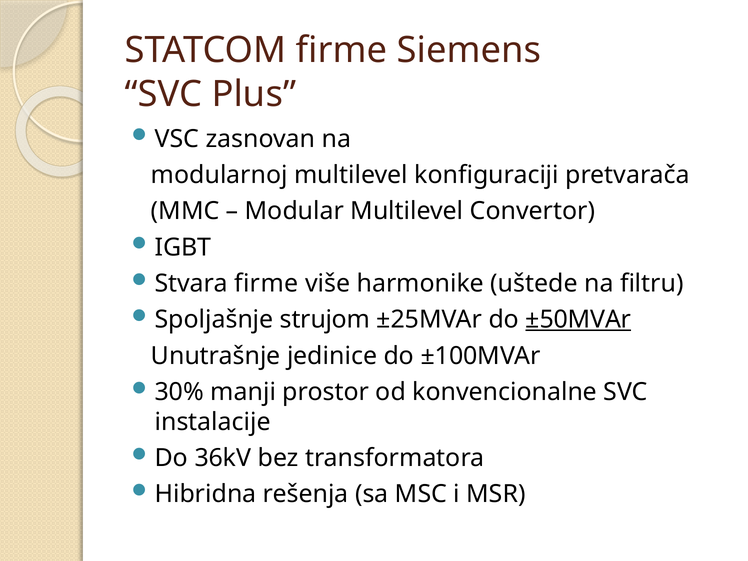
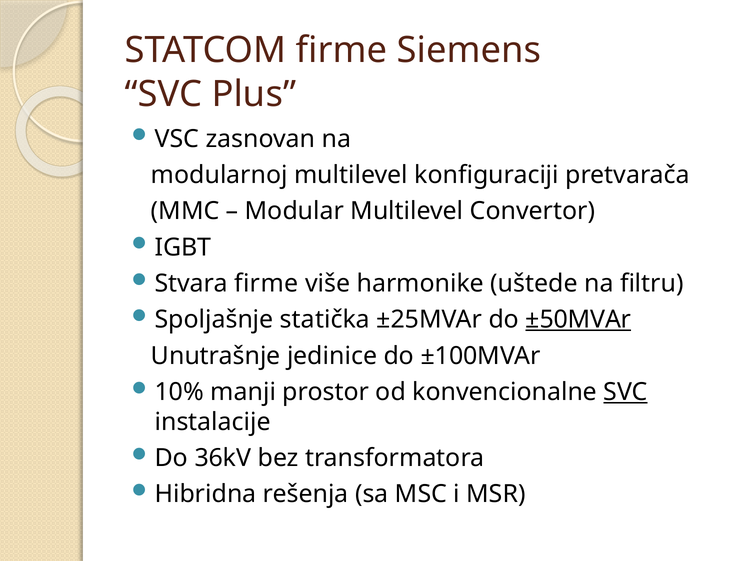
strujom: strujom -> statička (325, 320)
30%: 30% -> 10% (179, 392)
SVC underline: none -> present (626, 392)
